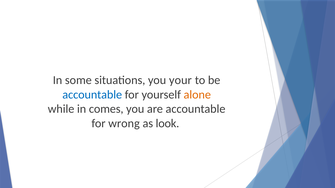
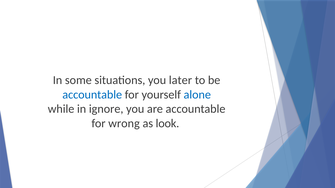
your: your -> later (180, 80)
alone colour: orange -> blue (197, 95)
comes: comes -> ignore (106, 109)
